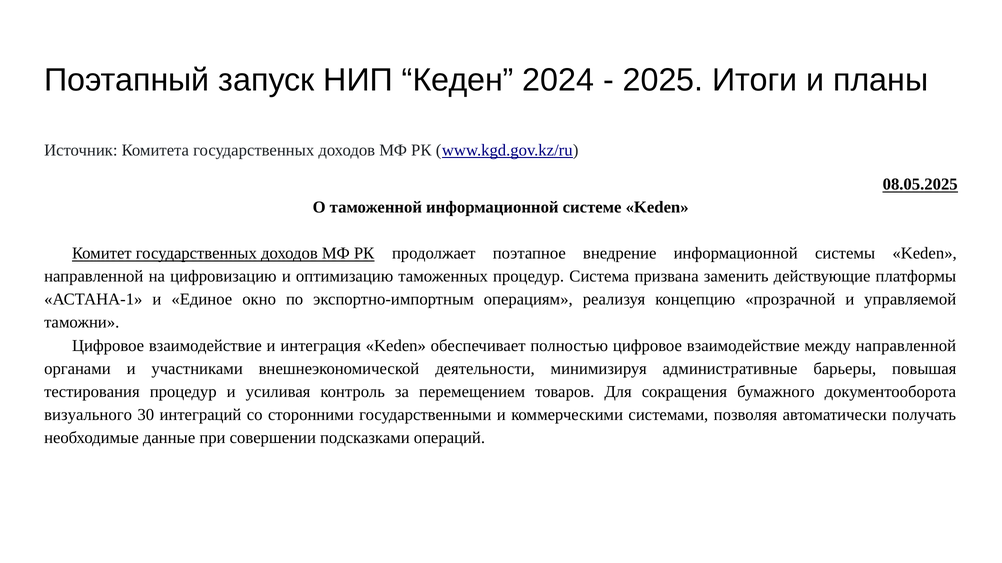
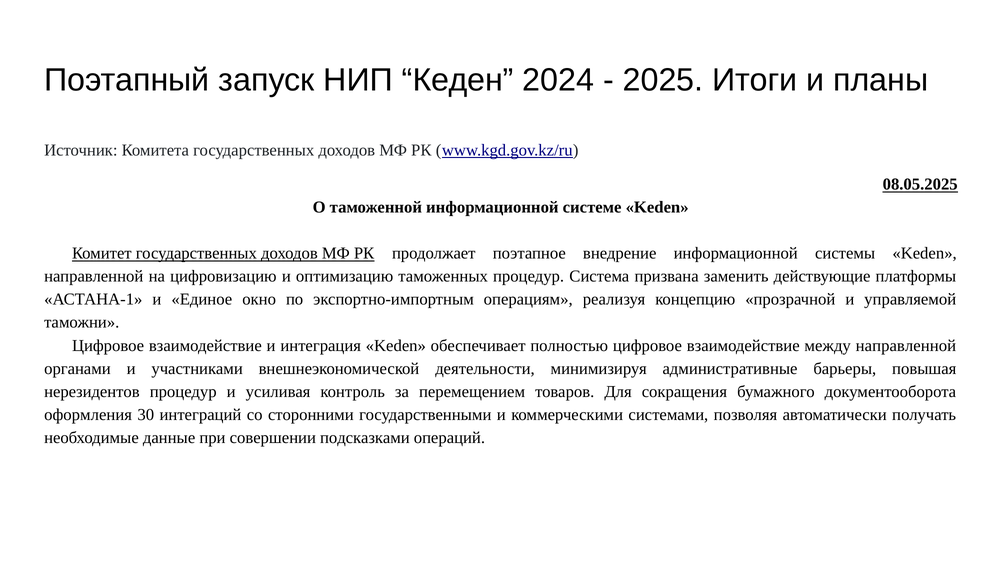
тестирования: тестирования -> нерезидентов (92, 392)
визуального: визуального -> оформления (88, 415)
